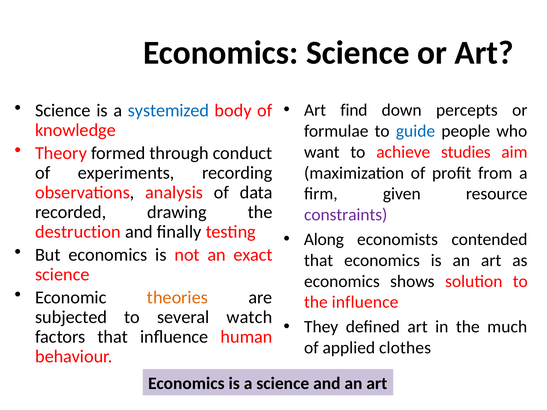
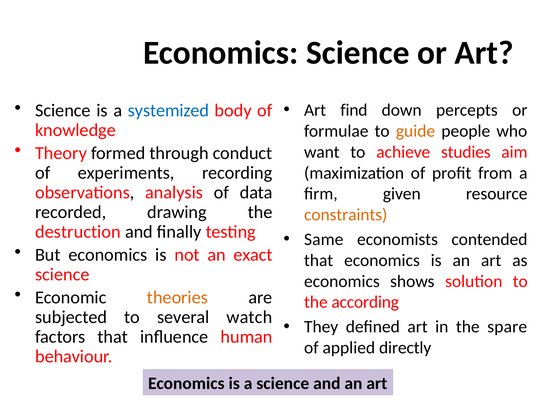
guide colour: blue -> orange (415, 131)
constraints colour: purple -> orange (346, 215)
Along: Along -> Same (324, 240)
the influence: influence -> according (365, 302)
much: much -> spare (507, 327)
clothes: clothes -> directly (405, 348)
